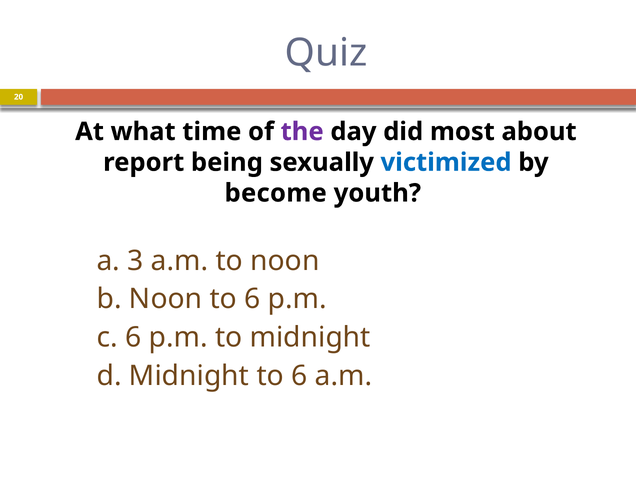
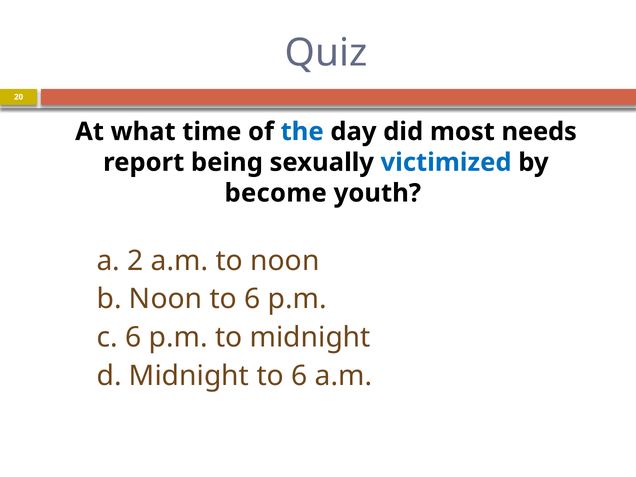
the colour: purple -> blue (302, 132)
about: about -> needs (539, 132)
3: 3 -> 2 (135, 261)
